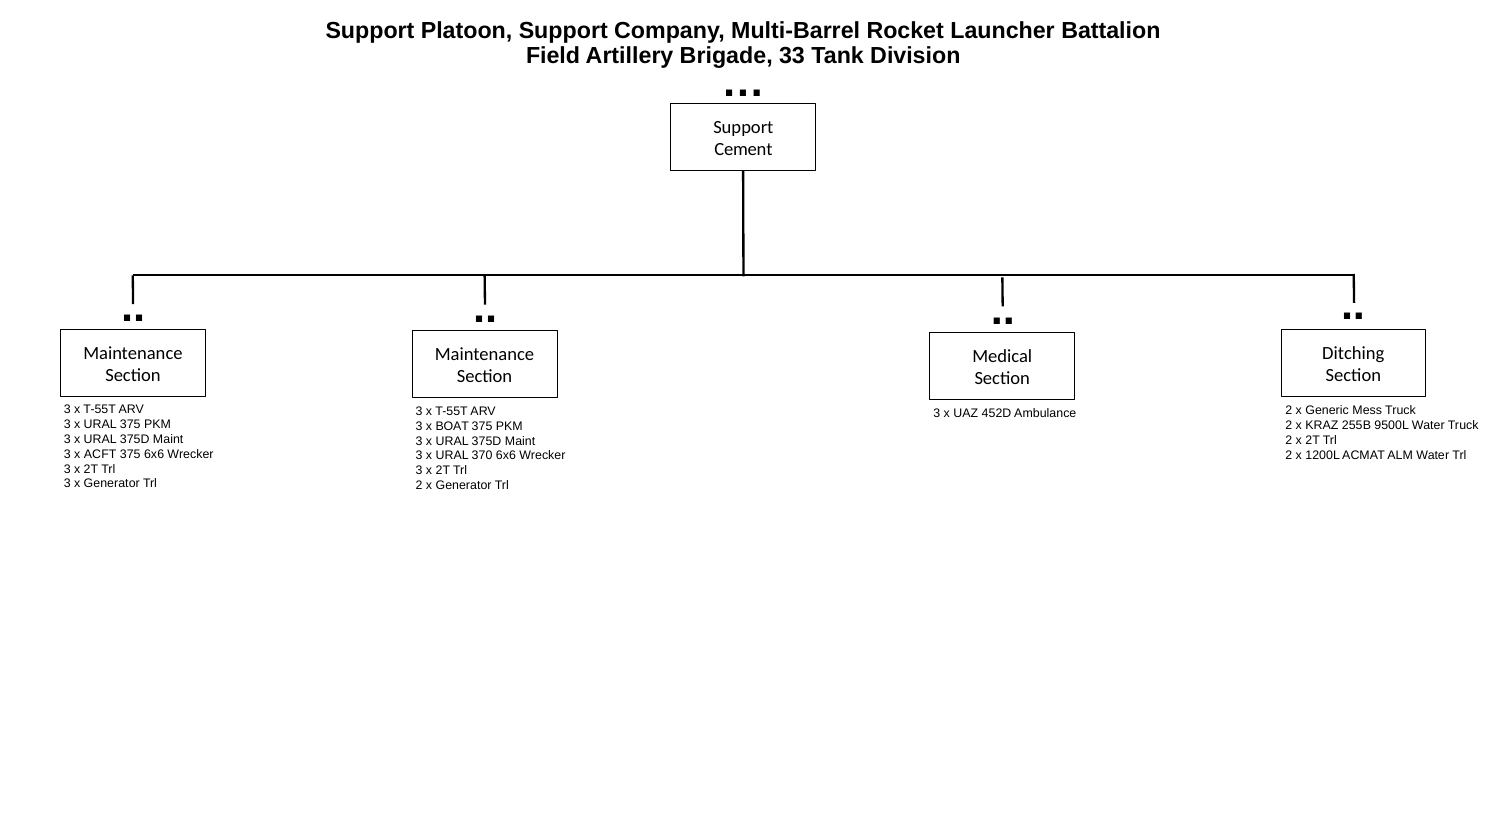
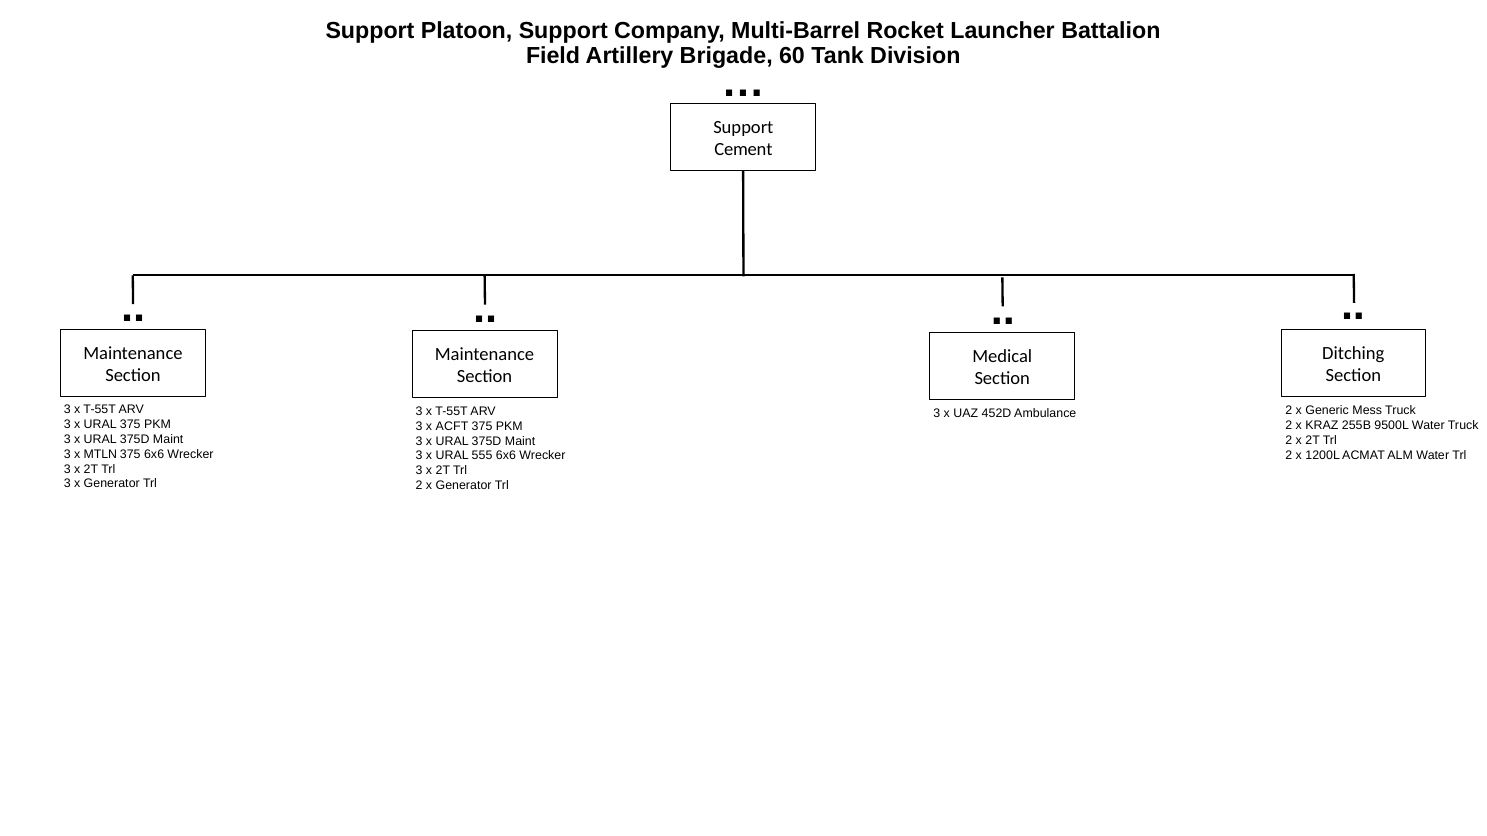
33: 33 -> 60 (792, 56)
BOAT: BOAT -> ACFT (452, 426)
ACFT: ACFT -> MTLN (100, 454)
370: 370 -> 555 (482, 456)
